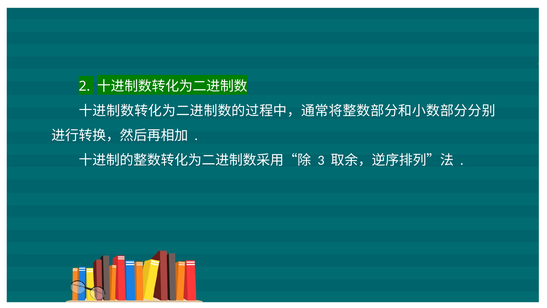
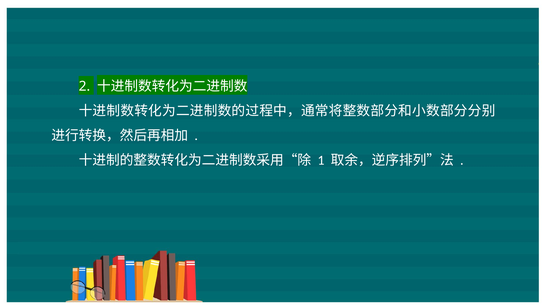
3: 3 -> 1 (321, 160)
